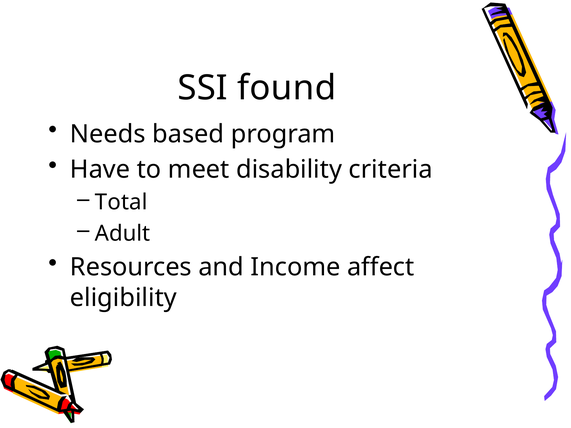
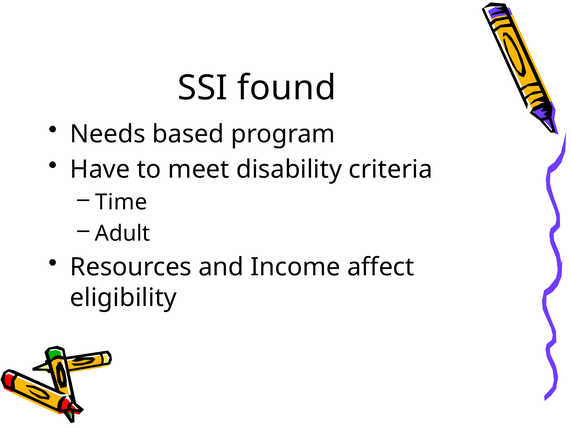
Total: Total -> Time (121, 202)
